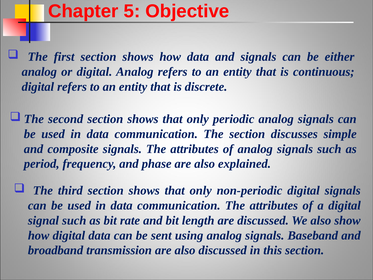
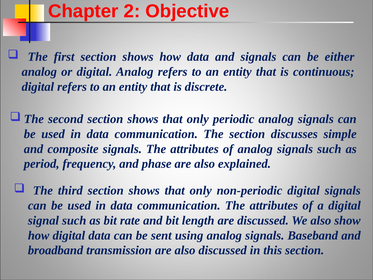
5: 5 -> 2 (132, 11)
